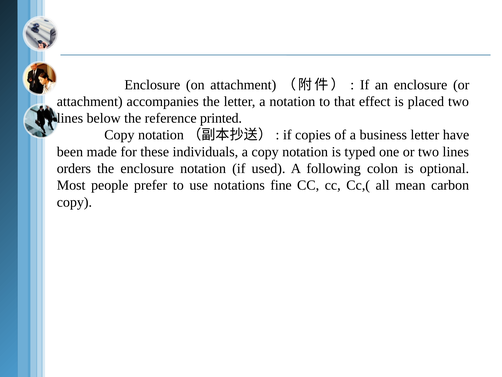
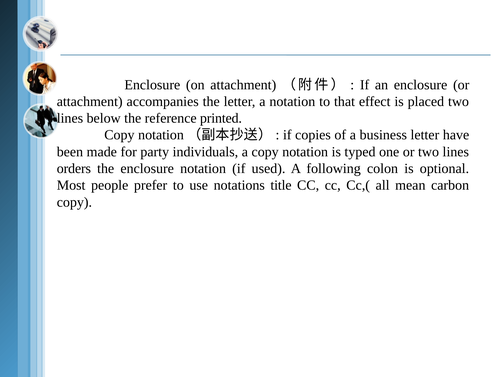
these: these -> party (155, 152)
fine: fine -> title (281, 185)
